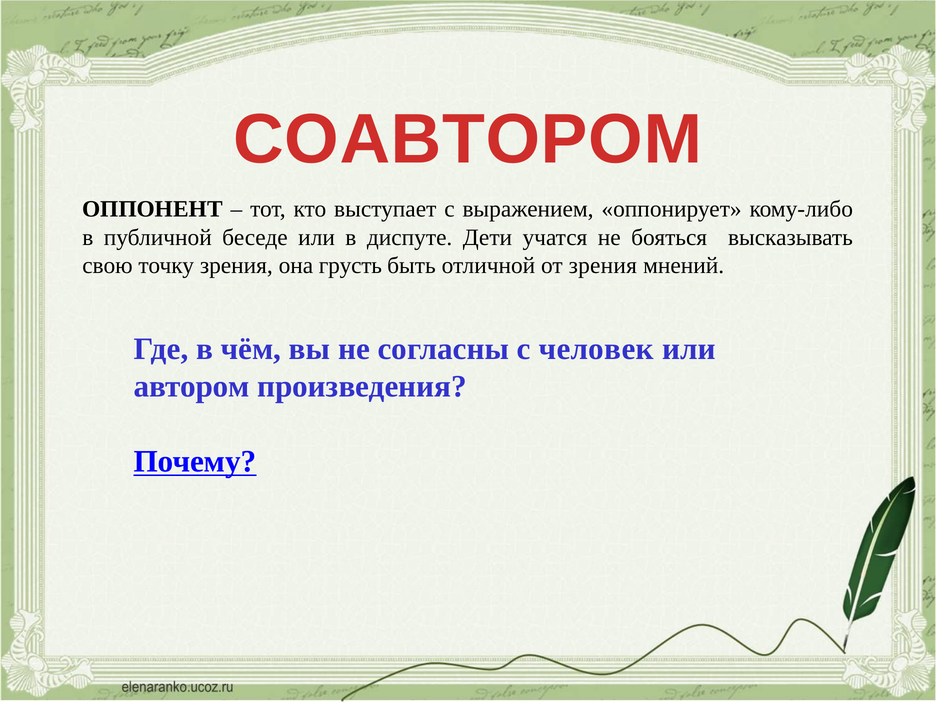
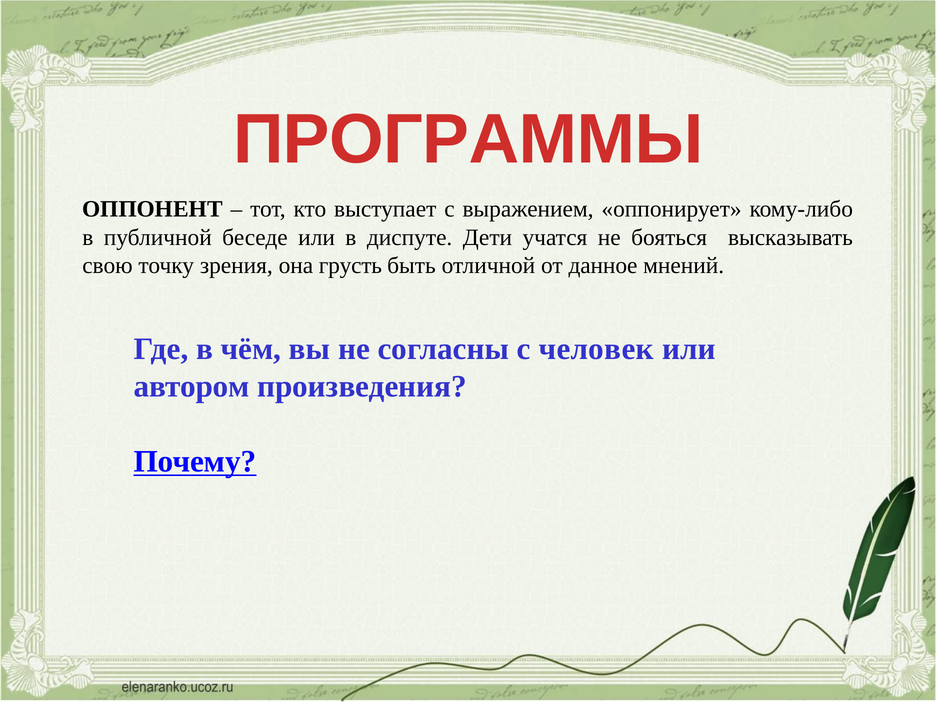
СОАВТОРОМ: СОАВТОРОМ -> ПРОГРАММЫ (468, 139)
от зрения: зрения -> данное (603, 265)
